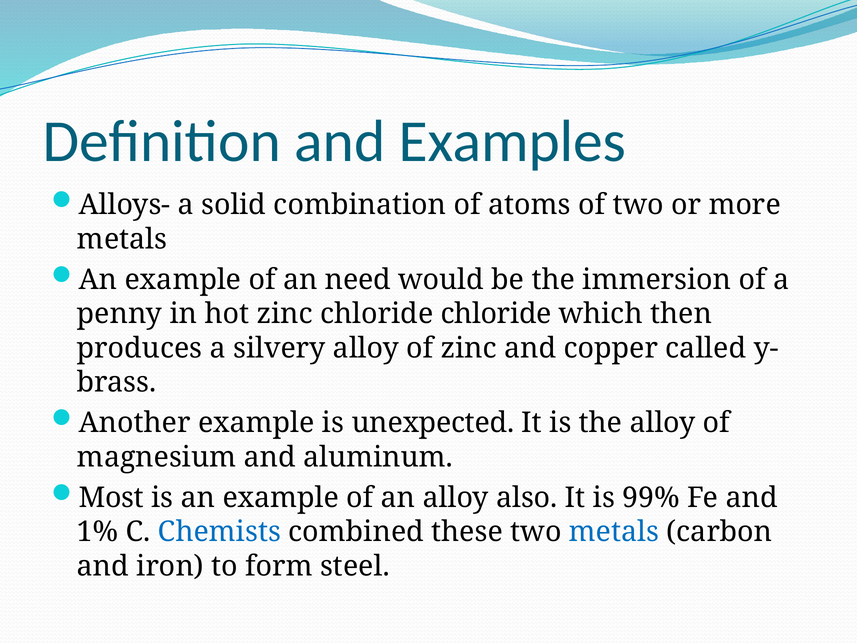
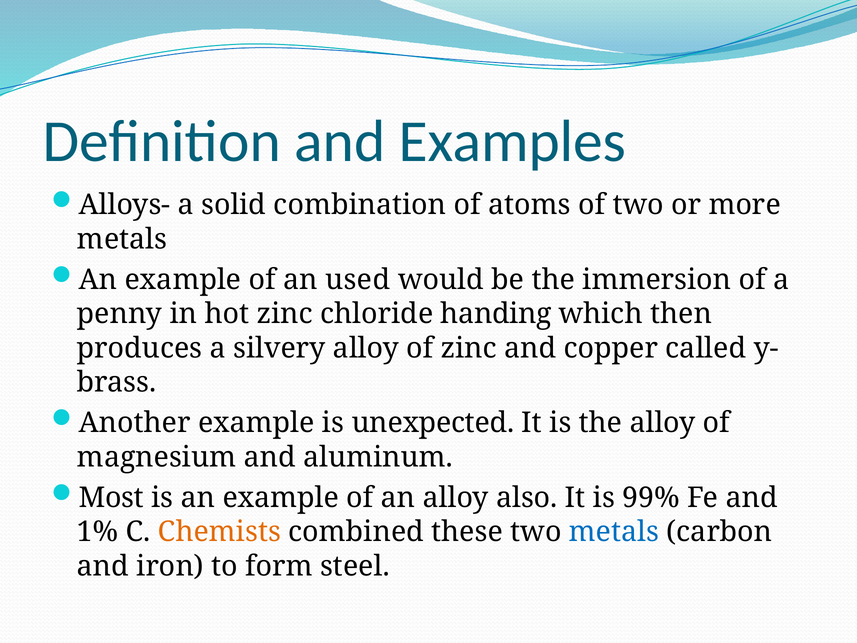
need: need -> used (358, 279)
chloride chloride: chloride -> handing (496, 314)
Chemists colour: blue -> orange (219, 532)
